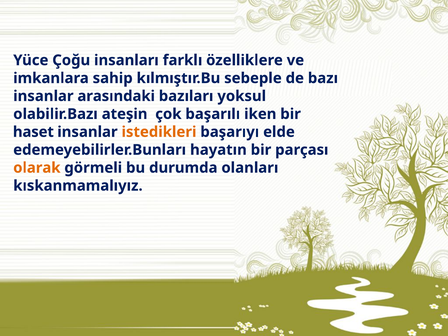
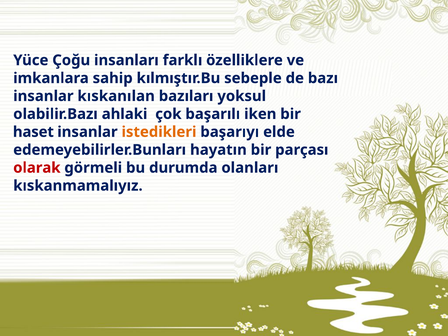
arasındaki: arasındaki -> kıskanılan (116, 96)
ateşin: ateşin -> ahlaki (125, 114)
olarak colour: orange -> red (37, 168)
